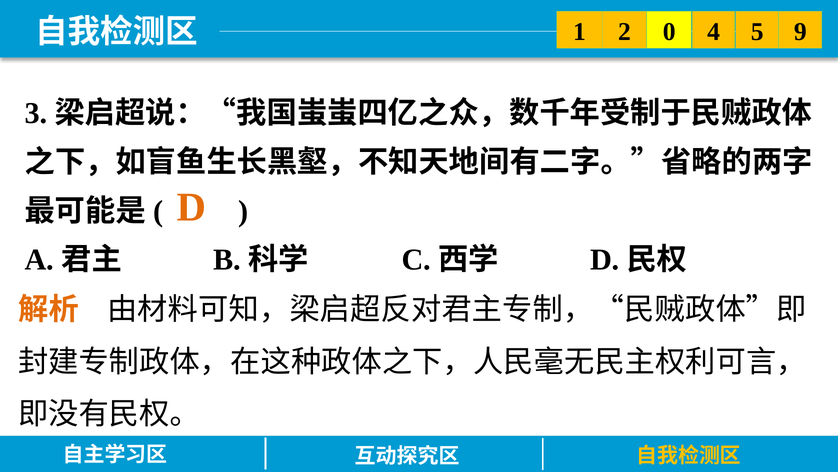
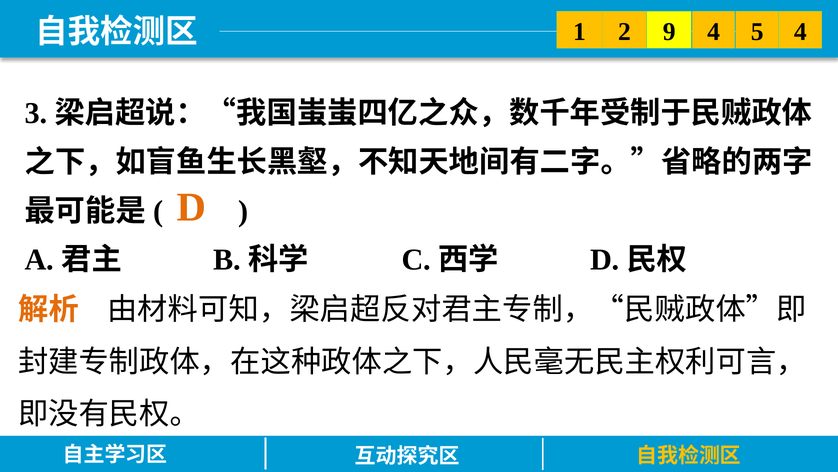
0: 0 -> 9 (669, 32)
5 9: 9 -> 4 (800, 32)
